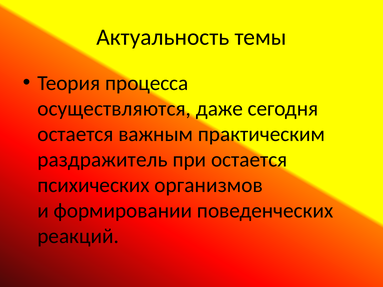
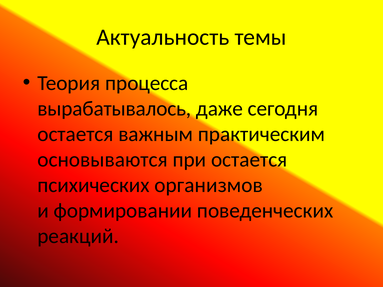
осуществляются: осуществляются -> вырабатывалось (114, 109)
раздражитель: раздражитель -> основываются (103, 160)
